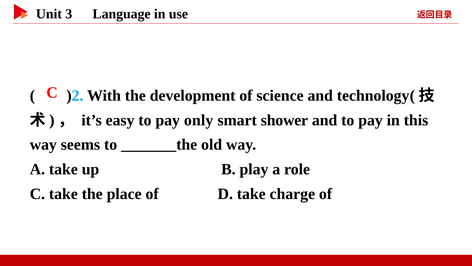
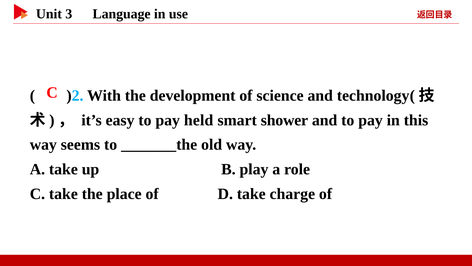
only: only -> held (199, 120)
